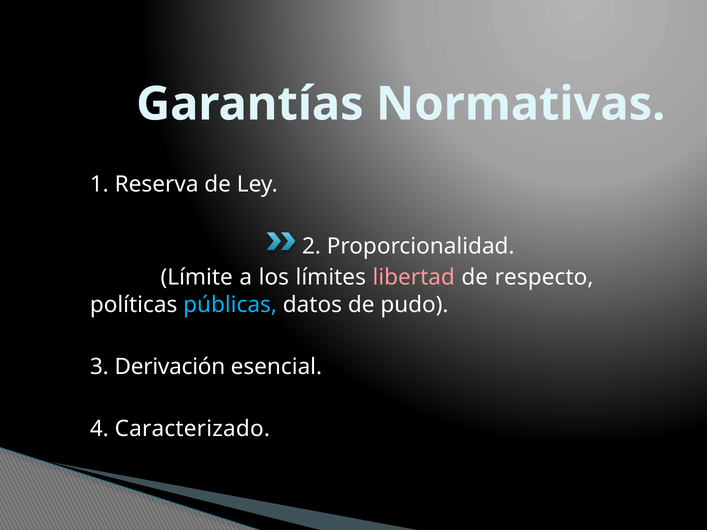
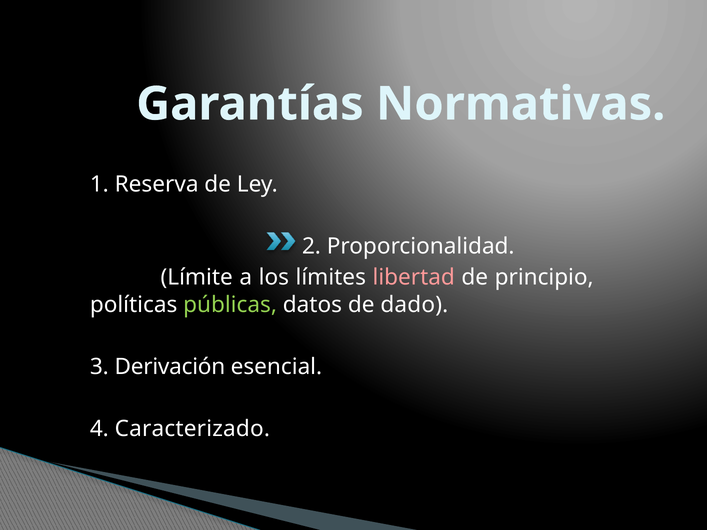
respecto: respecto -> principio (544, 278)
públicas colour: light blue -> light green (230, 305)
pudo: pudo -> dado (414, 305)
